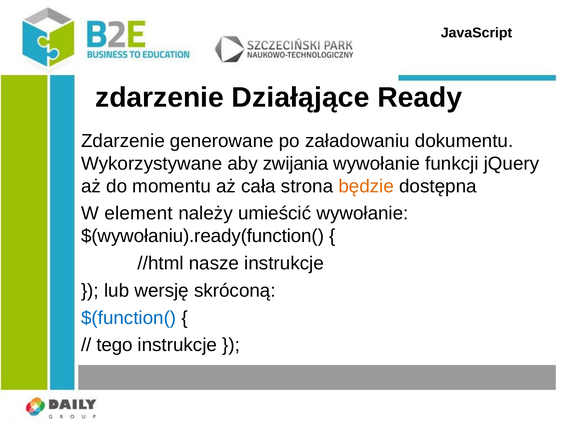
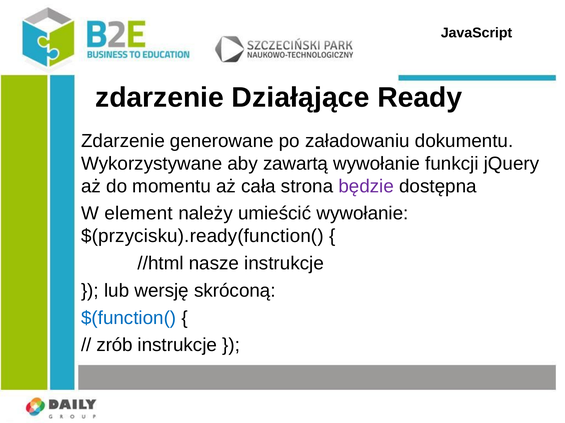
zwijania: zwijania -> zawartą (296, 164)
będzie colour: orange -> purple (366, 187)
$(wywołaniu).ready(function(: $(wywołaniu).ready(function( -> $(przycisku).ready(function( (202, 236)
tego: tego -> zrób (115, 346)
